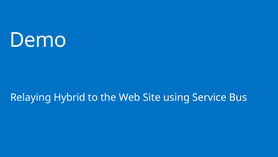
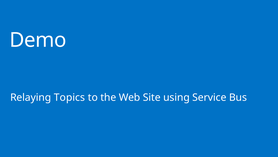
Hybrid: Hybrid -> Topics (69, 97)
